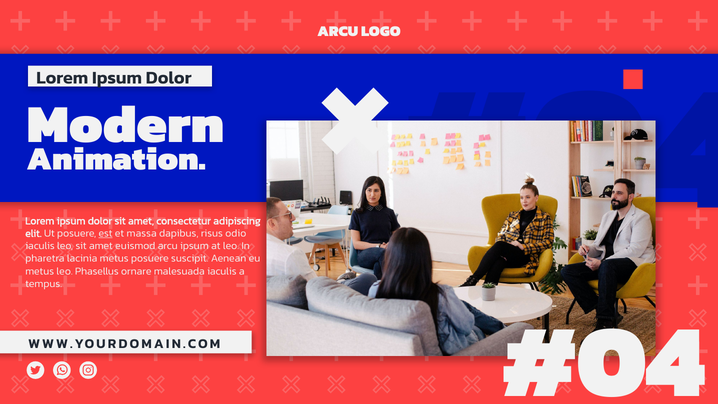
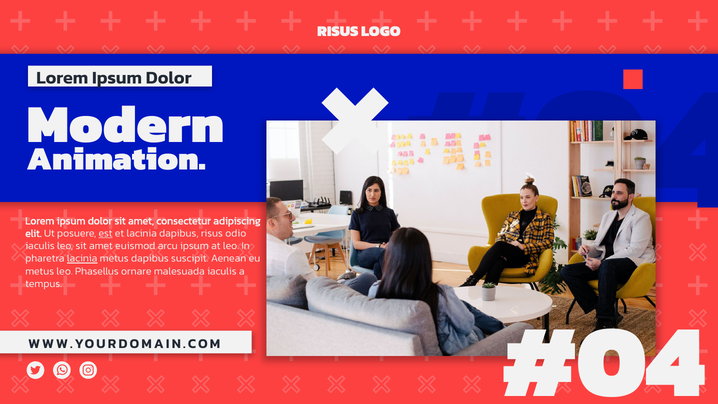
ARCU: ARCU -> RISUS (338, 31)
et massa: massa -> lacinia (142, 233)
lacinia underline: none -> present (82, 258)
metus posuere: posuere -> dapibus (150, 258)
